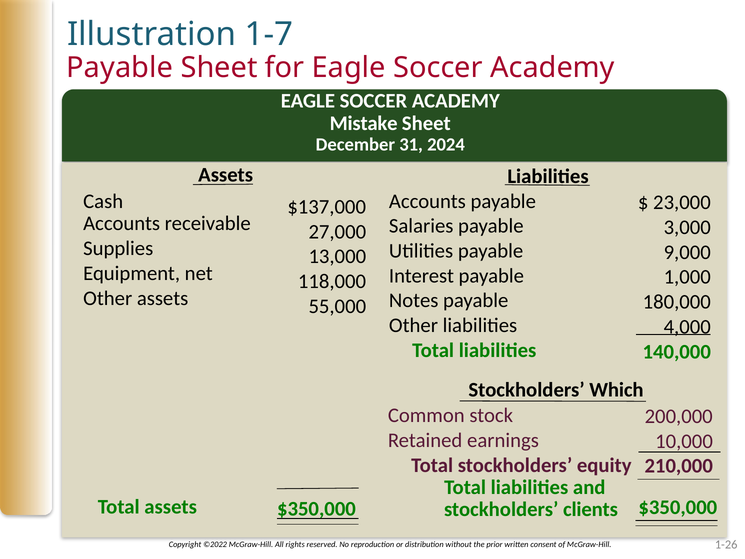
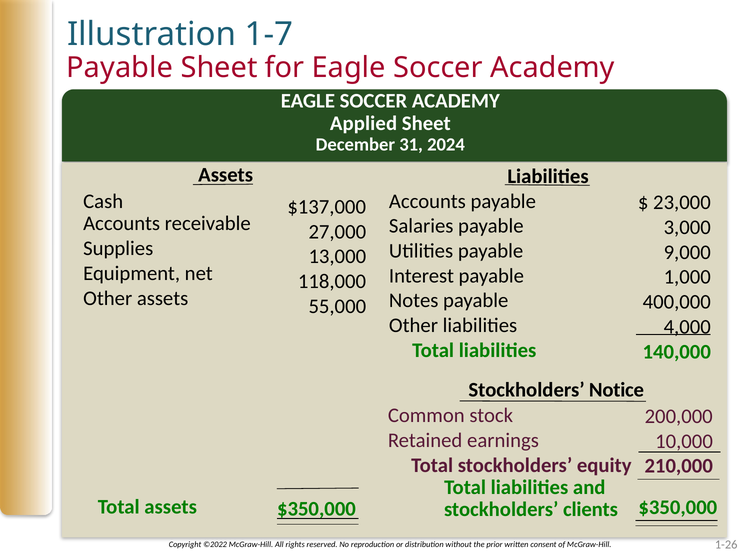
Mistake: Mistake -> Applied (363, 123)
180,000: 180,000 -> 400,000 (677, 302)
Which: Which -> Notice (616, 390)
